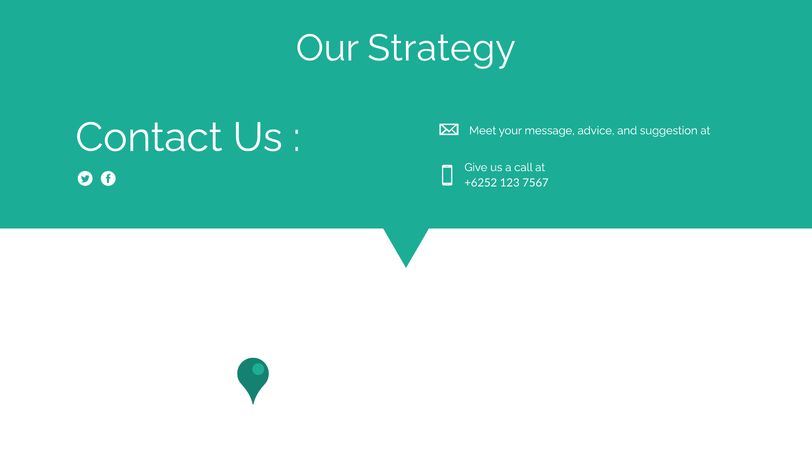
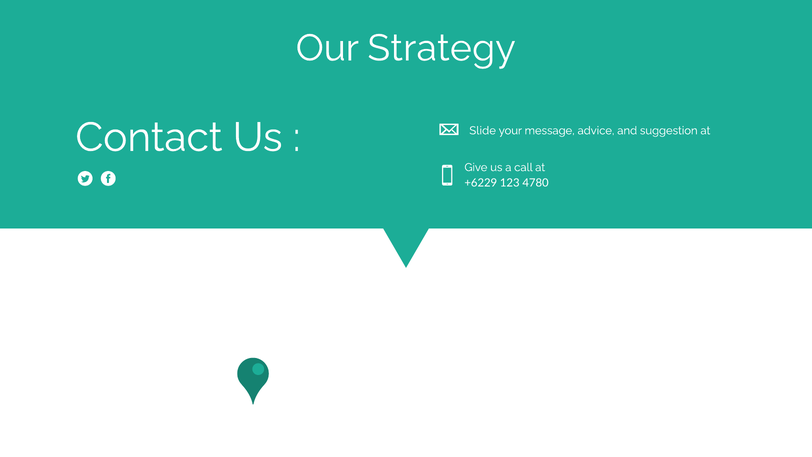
Meet: Meet -> Slide (483, 131)
+6252: +6252 -> +6229 (481, 183)
7567: 7567 -> 4780 (536, 183)
